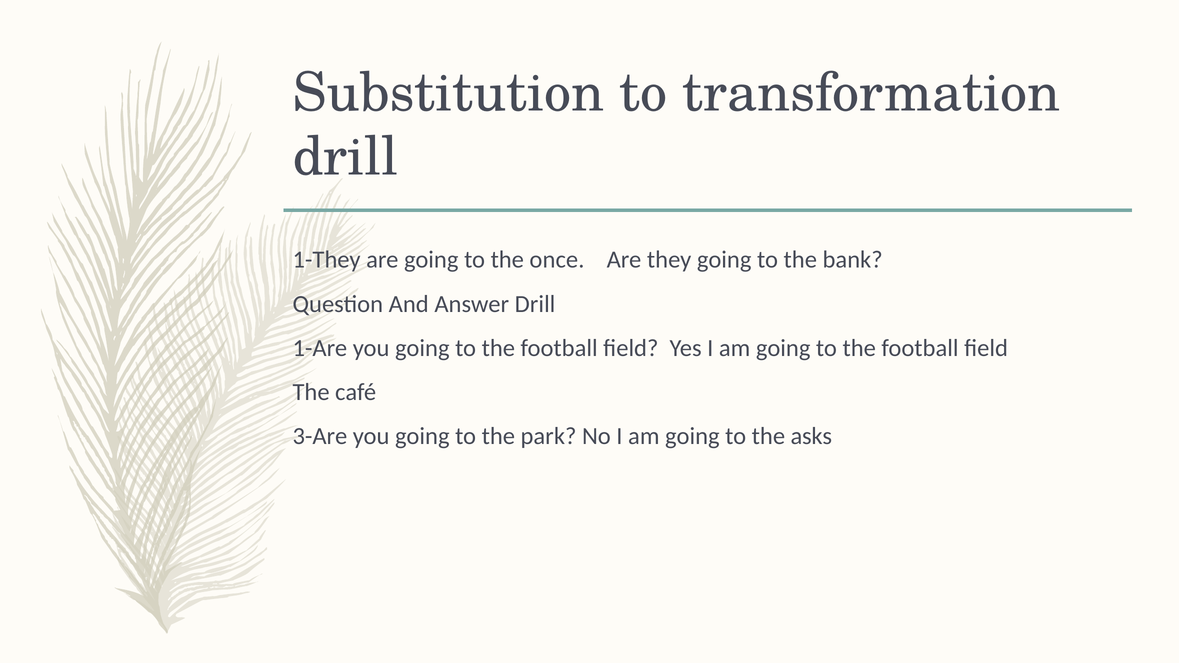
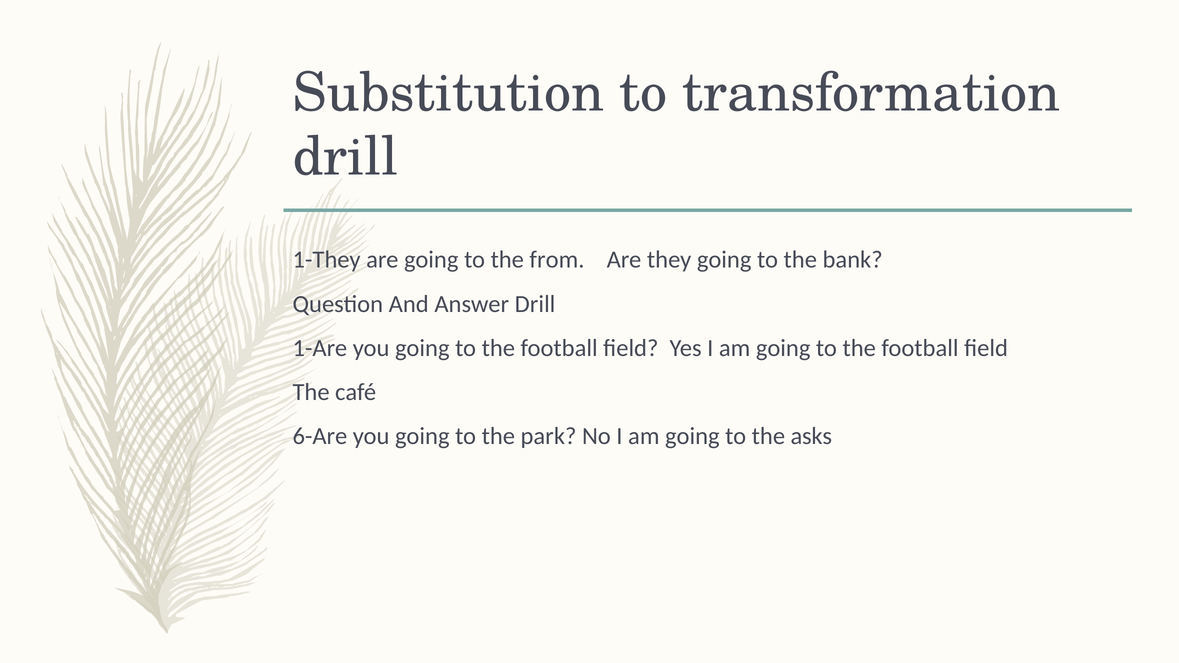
once: once -> from (557, 260)
3-Are: 3-Are -> 6-Are (320, 436)
